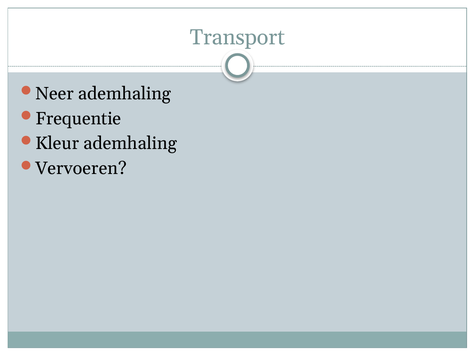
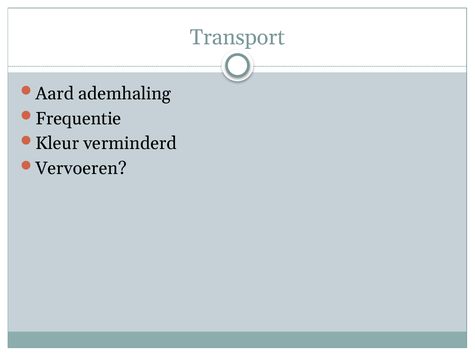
Neer: Neer -> Aard (55, 94)
Kleur ademhaling: ademhaling -> verminderd (130, 144)
